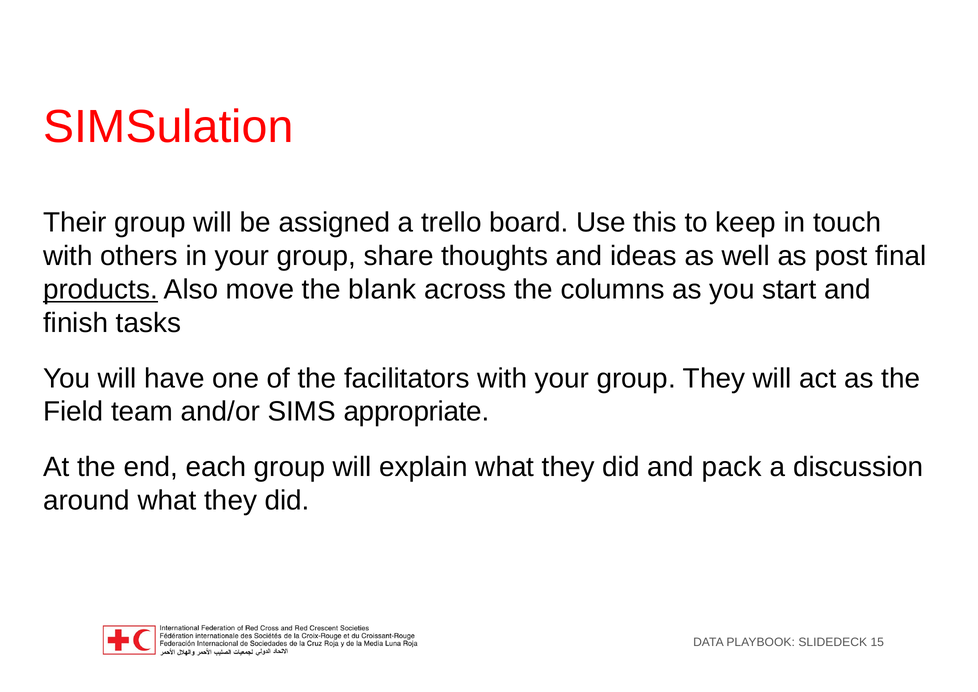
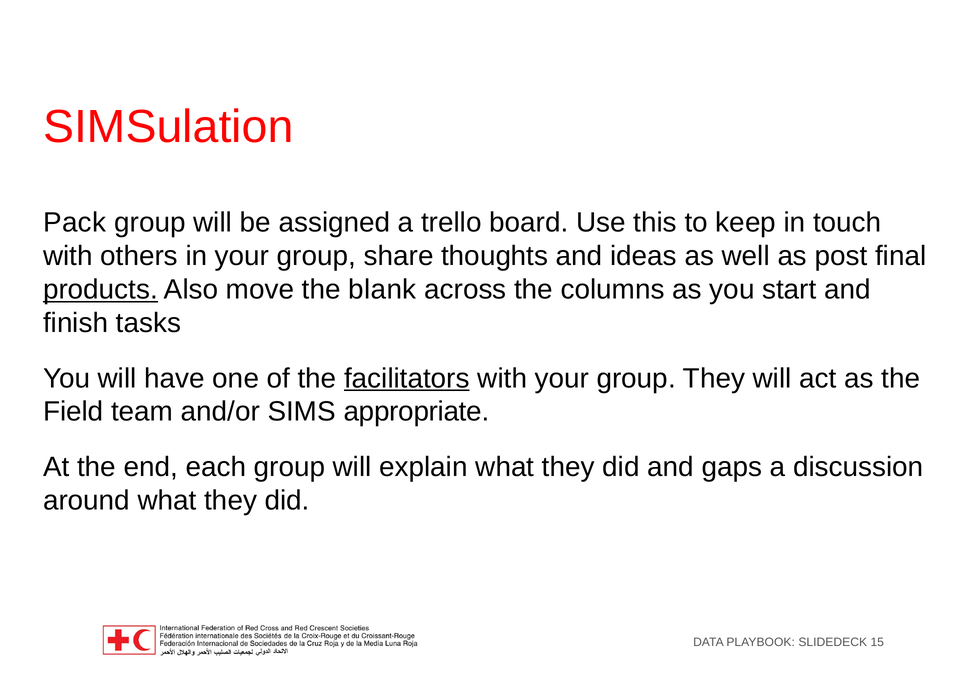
Their: Their -> Pack (75, 223)
facilitators underline: none -> present (407, 378)
pack: pack -> gaps (732, 467)
